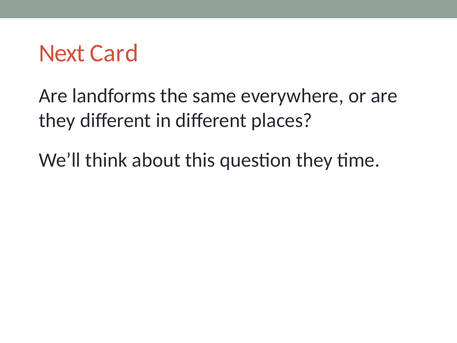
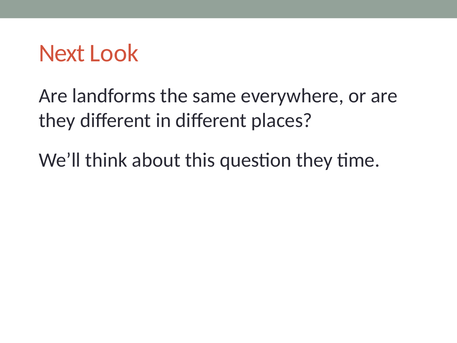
Card: Card -> Look (114, 53)
